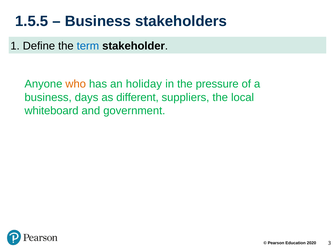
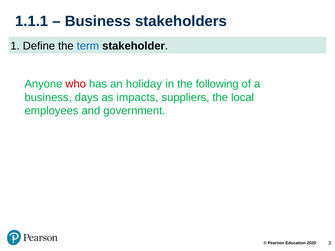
1.5.5: 1.5.5 -> 1.1.1 (32, 21)
who colour: orange -> red (76, 84)
pressure: pressure -> following (217, 84)
different: different -> impacts (137, 97)
whiteboard: whiteboard -> employees (51, 111)
